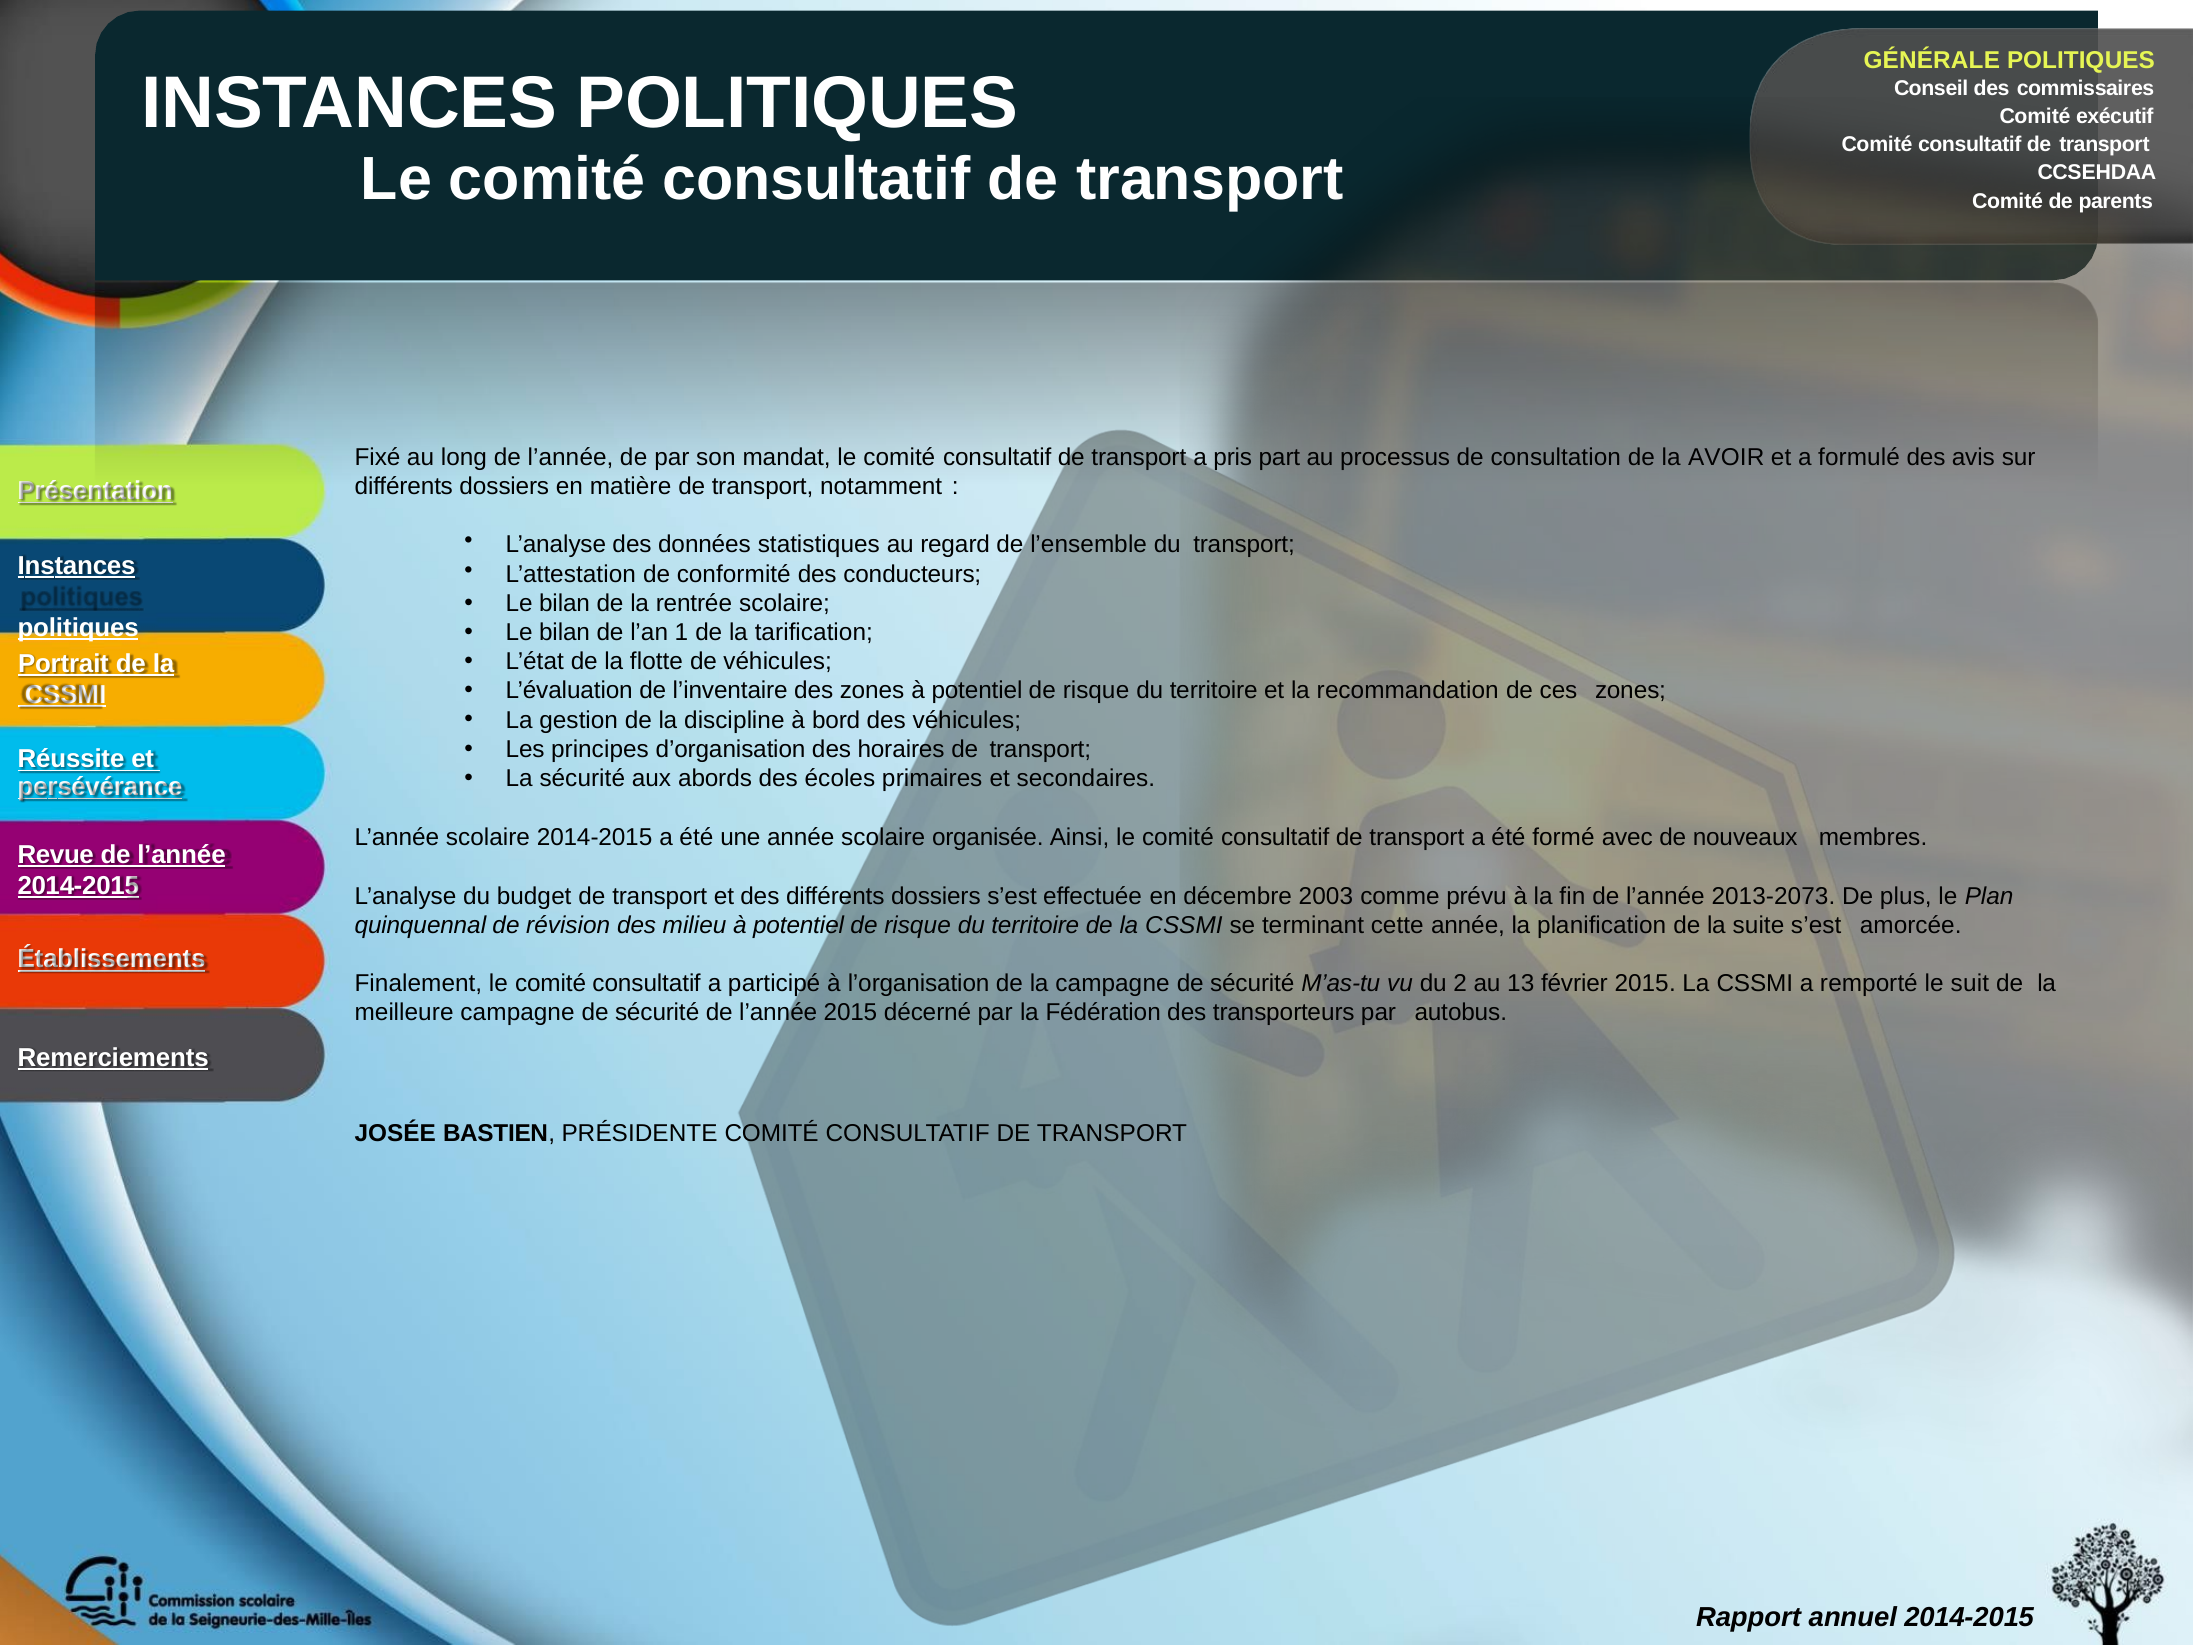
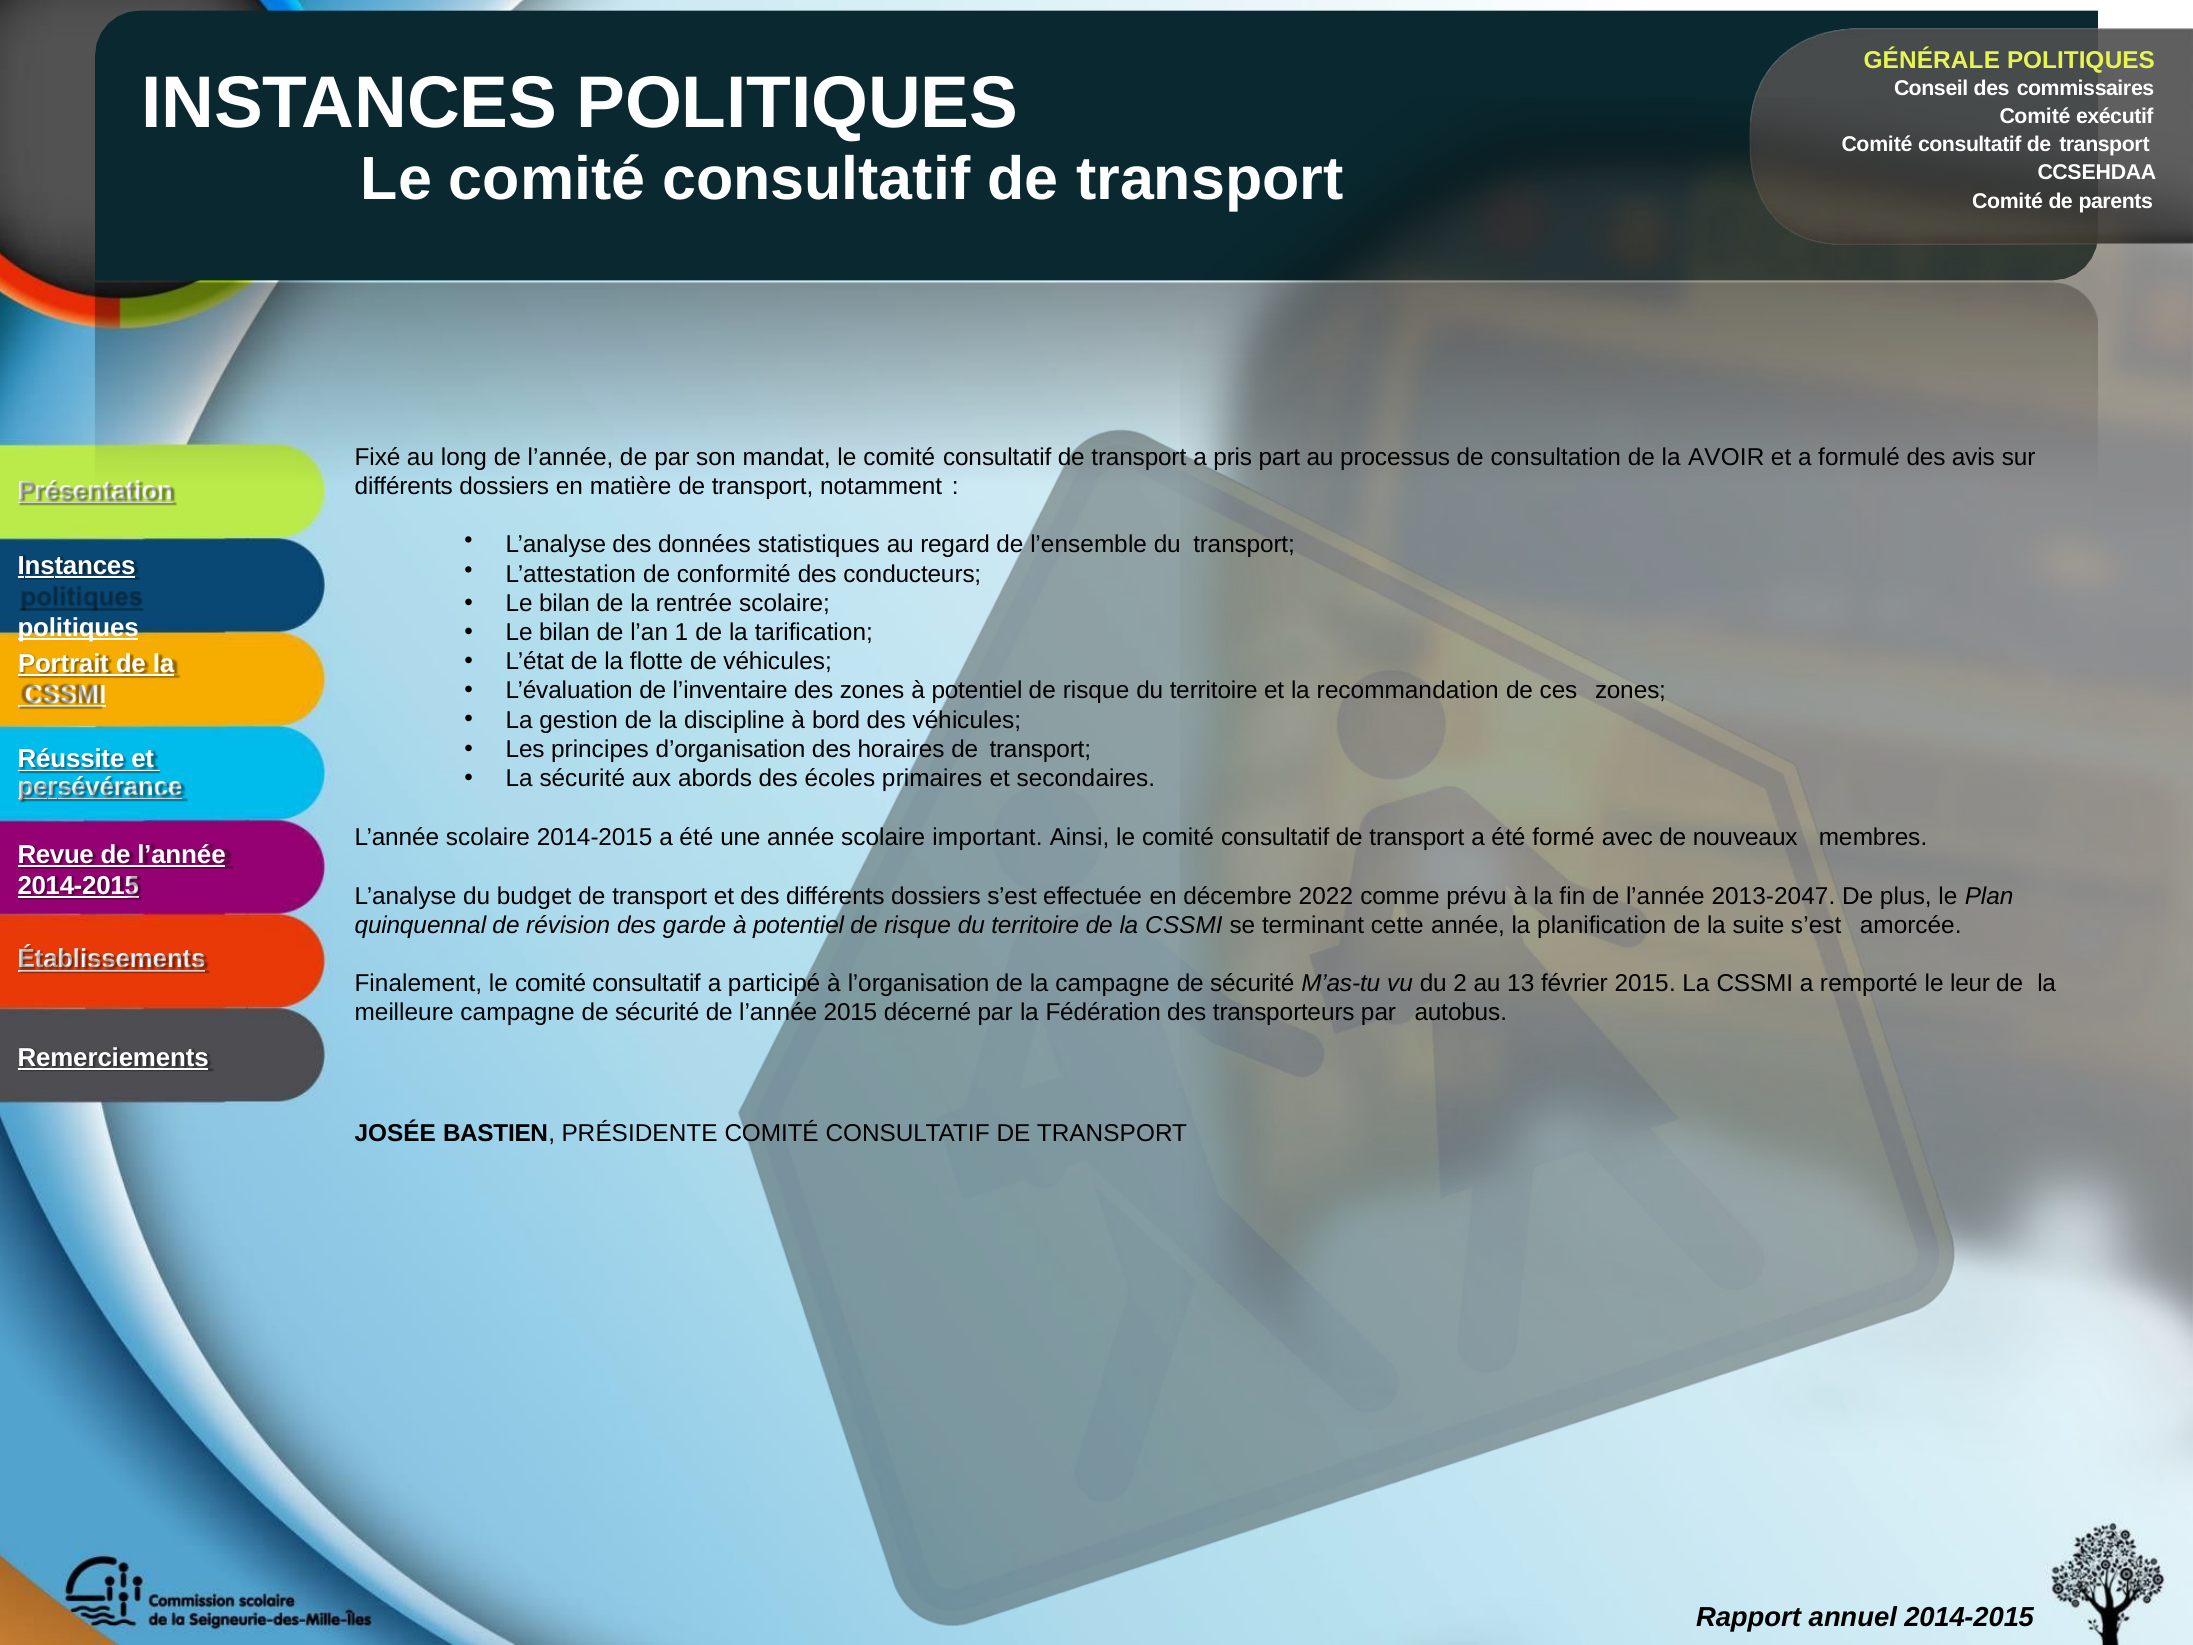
organisée: organisée -> important (988, 837)
2003: 2003 -> 2022 (1326, 896)
2013-2073: 2013-2073 -> 2013-2047 (1773, 896)
milieu: milieu -> garde (694, 925)
suit: suit -> leur (1970, 984)
